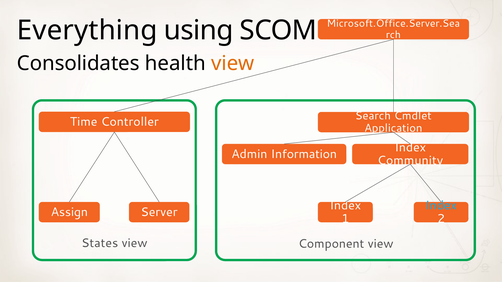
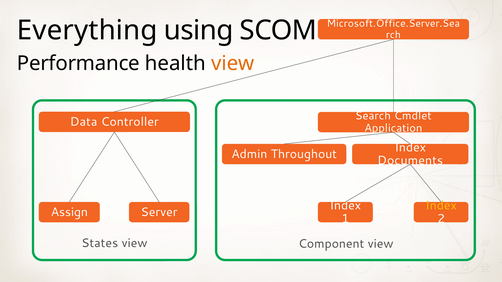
Consolidates: Consolidates -> Performance (78, 64)
Time: Time -> Data (84, 122)
Information: Information -> Throughout (304, 154)
Community: Community -> Documents (410, 161)
Index colour: light blue -> yellow (441, 206)
